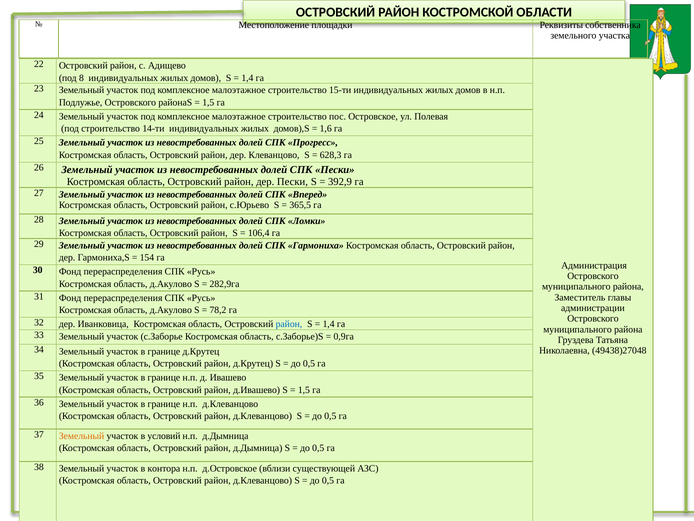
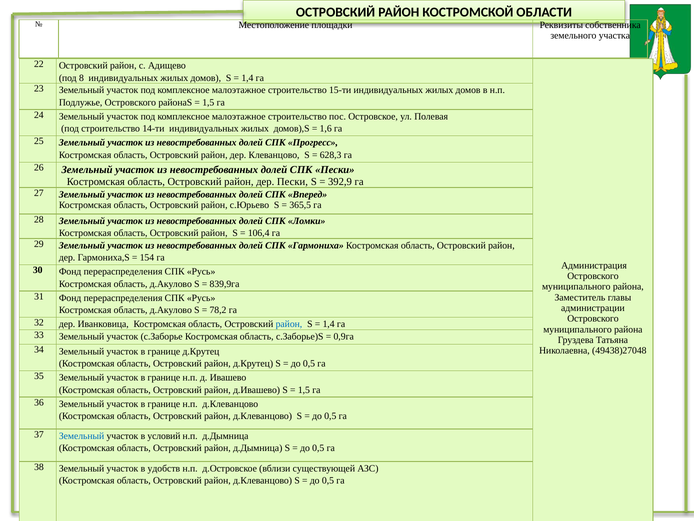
282,9га: 282,9га -> 839,9га (225, 284)
Земельный colour: orange -> blue (82, 436)
контора: контора -> удобств (164, 468)
